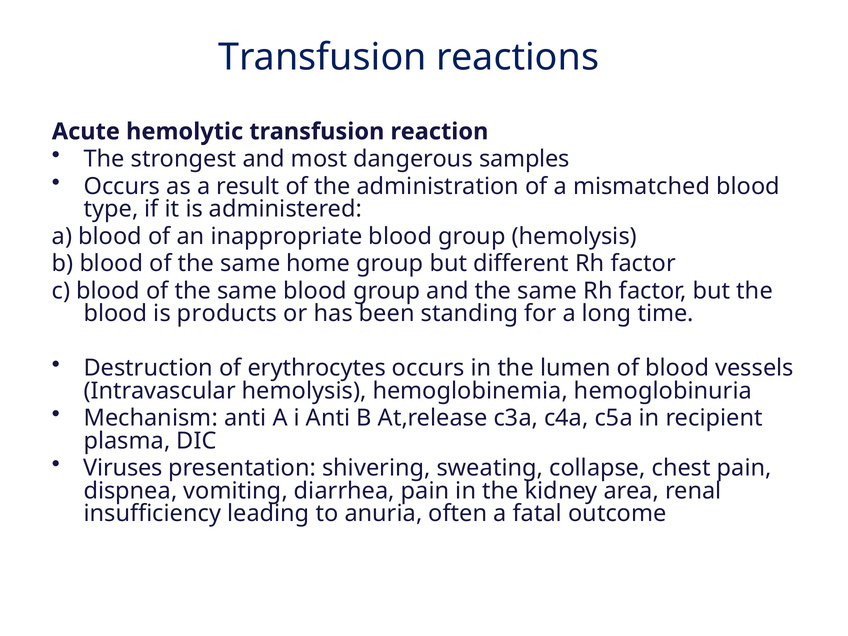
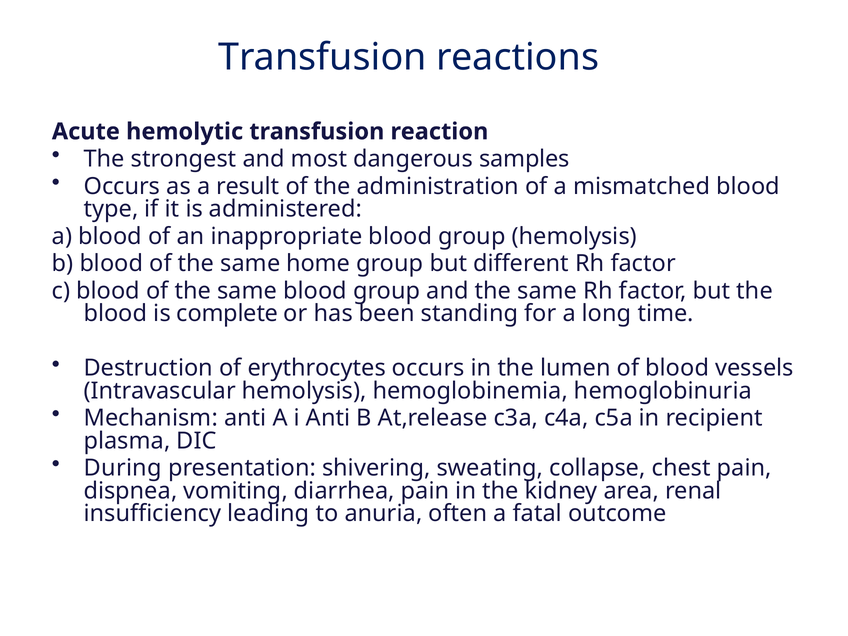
products: products -> complete (227, 314)
Viruses: Viruses -> During (123, 468)
